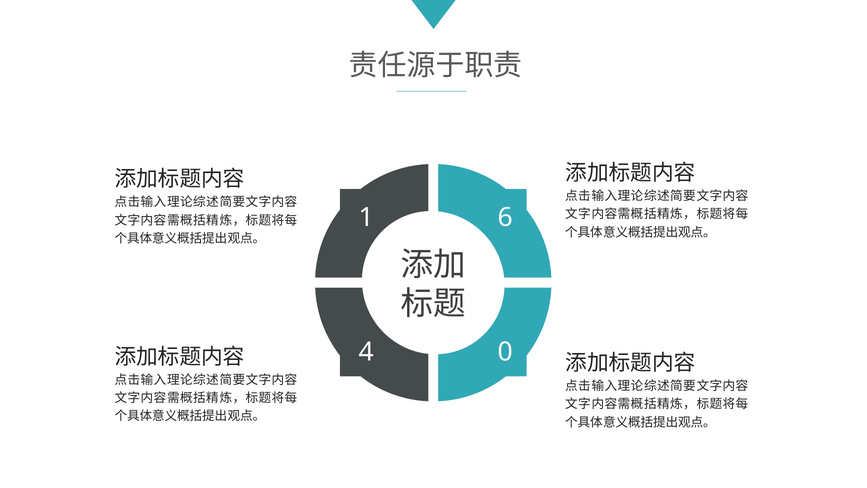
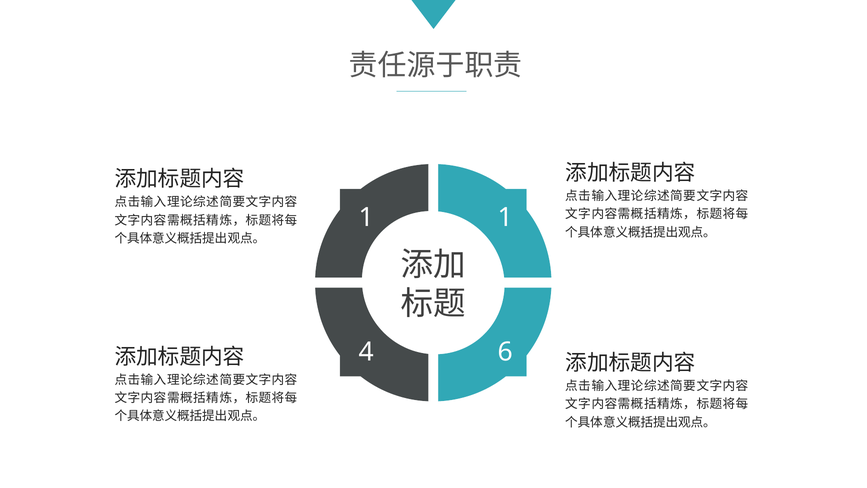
1 6: 6 -> 1 (505, 217)
0: 0 -> 6 (505, 352)
